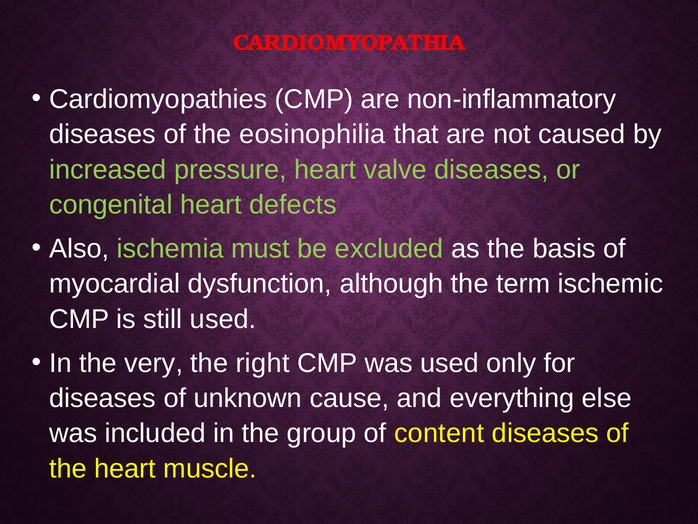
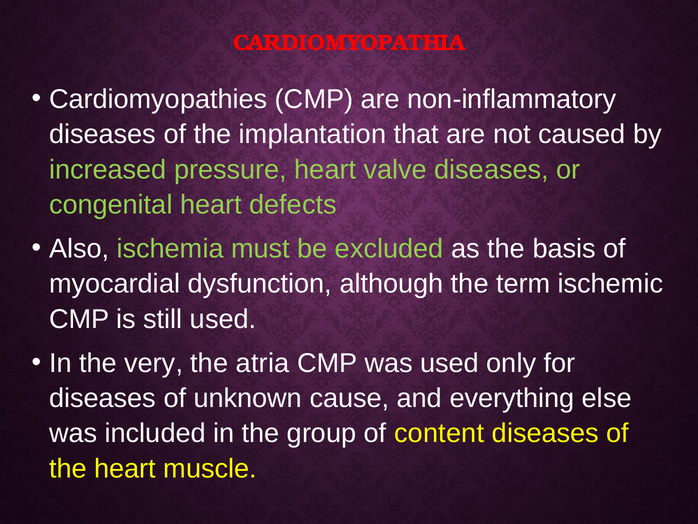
eosinophilia: eosinophilia -> implantation (312, 134)
right: right -> atria (263, 363)
